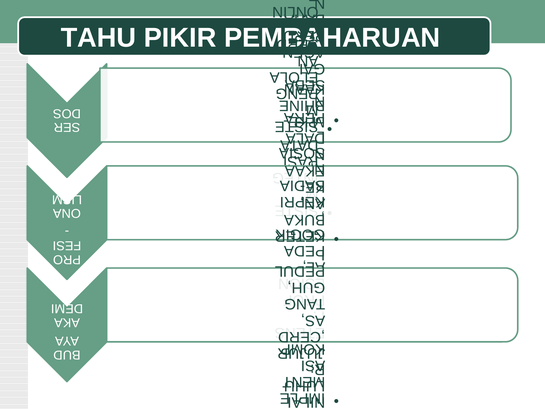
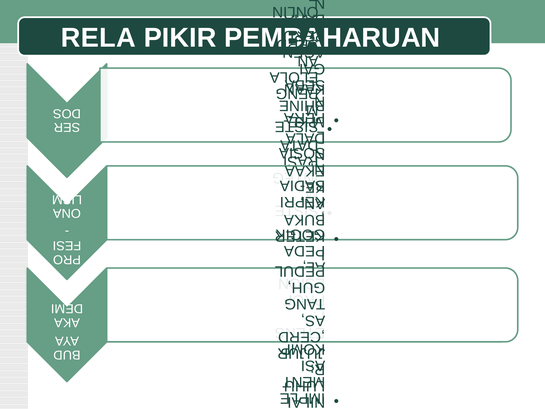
TAHU: TAHU -> RELA (98, 38)
